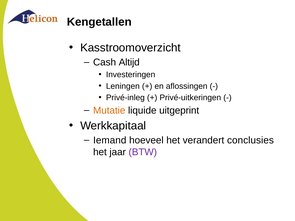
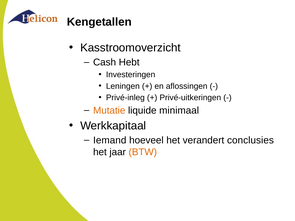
Altijd: Altijd -> Hebt (129, 62)
uitgeprint: uitgeprint -> minimaal (179, 111)
BTW colour: purple -> orange (143, 152)
